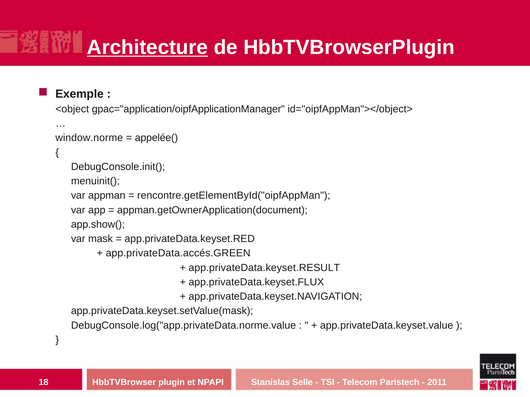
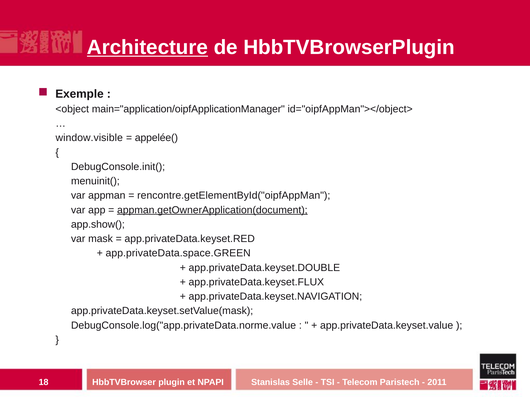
gpac="application/oipfApplicationManager: gpac="application/oipfApplicationManager -> main="application/oipfApplicationManager (188, 109)
window.norme: window.norme -> window.visible (89, 138)
appman.getOwnerApplication(document underline: none -> present (212, 210)
app.privateData.accés.GREEN: app.privateData.accés.GREEN -> app.privateData.space.GREEN (178, 254)
app.privateData.keyset.RESULT: app.privateData.keyset.RESULT -> app.privateData.keyset.DOUBLE (264, 268)
